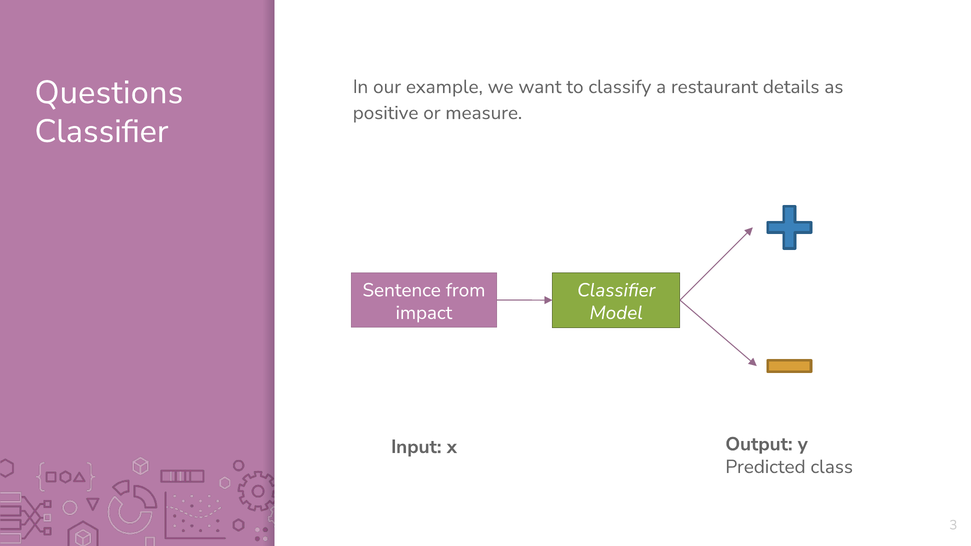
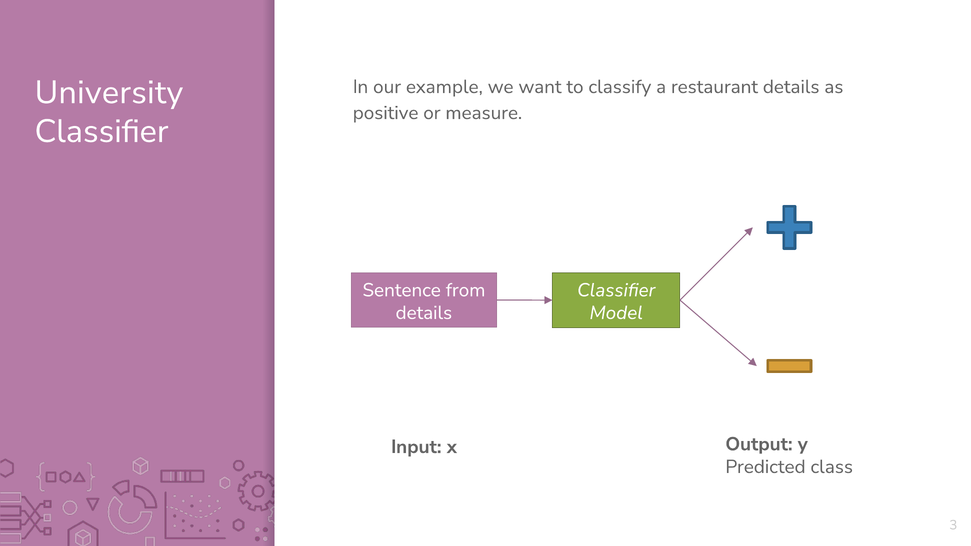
Questions: Questions -> University (109, 93)
impact: impact -> details (424, 313)
